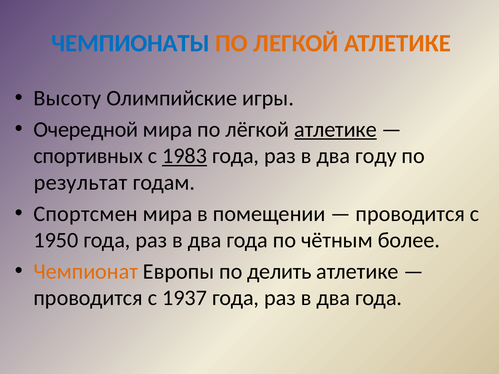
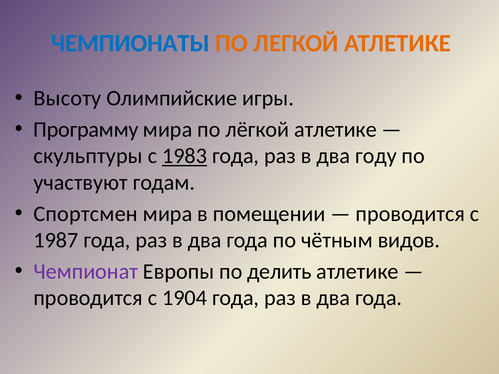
Очередной: Очередной -> Программу (86, 129)
атлетике underline: present -> none (335, 129)
спортивных: спортивных -> скульптуры (88, 156)
результат: результат -> участвуют (81, 183)
1950: 1950 -> 1987 (56, 240)
более: более -> видов (409, 240)
Чемпионат colour: orange -> purple (86, 272)
1937: 1937 -> 1904 (185, 298)
